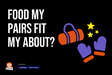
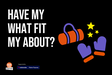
Food: Food -> Have (18, 15)
pairs: pairs -> what (20, 28)
